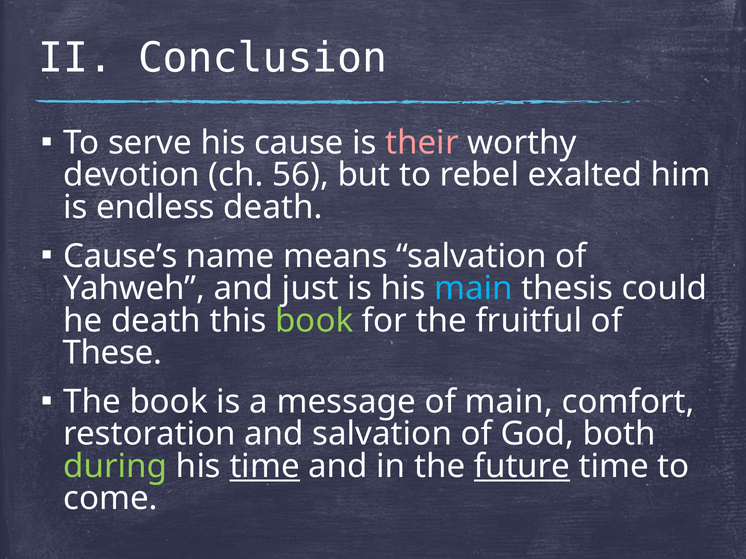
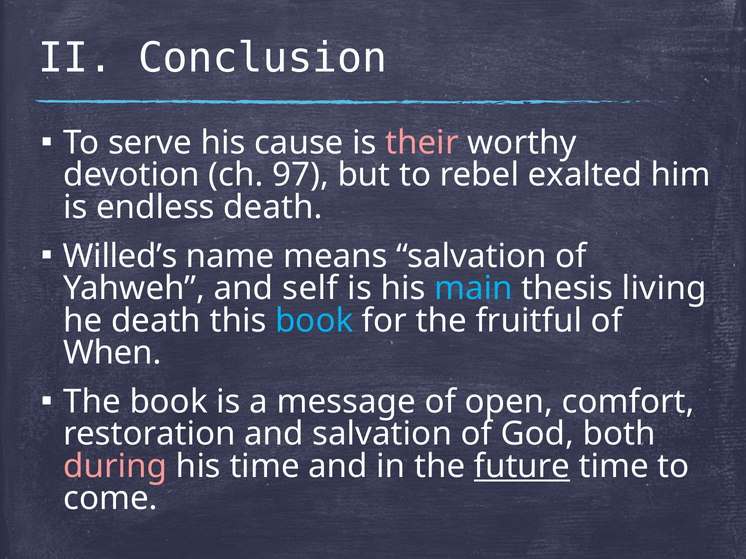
56: 56 -> 97 (301, 175)
Cause’s: Cause’s -> Willed’s (120, 256)
just: just -> self (310, 289)
could: could -> living (664, 289)
book colour: light green -> light blue (314, 321)
These: These -> When (112, 353)
of main: main -> open (509, 402)
during colour: light green -> pink (115, 467)
time underline: present -> none (265, 467)
